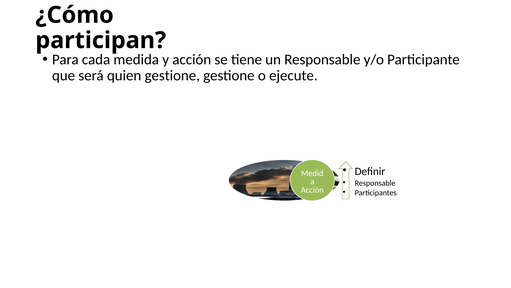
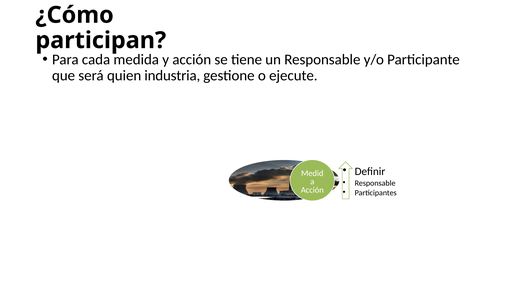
quien gestione: gestione -> industria (172, 75)
